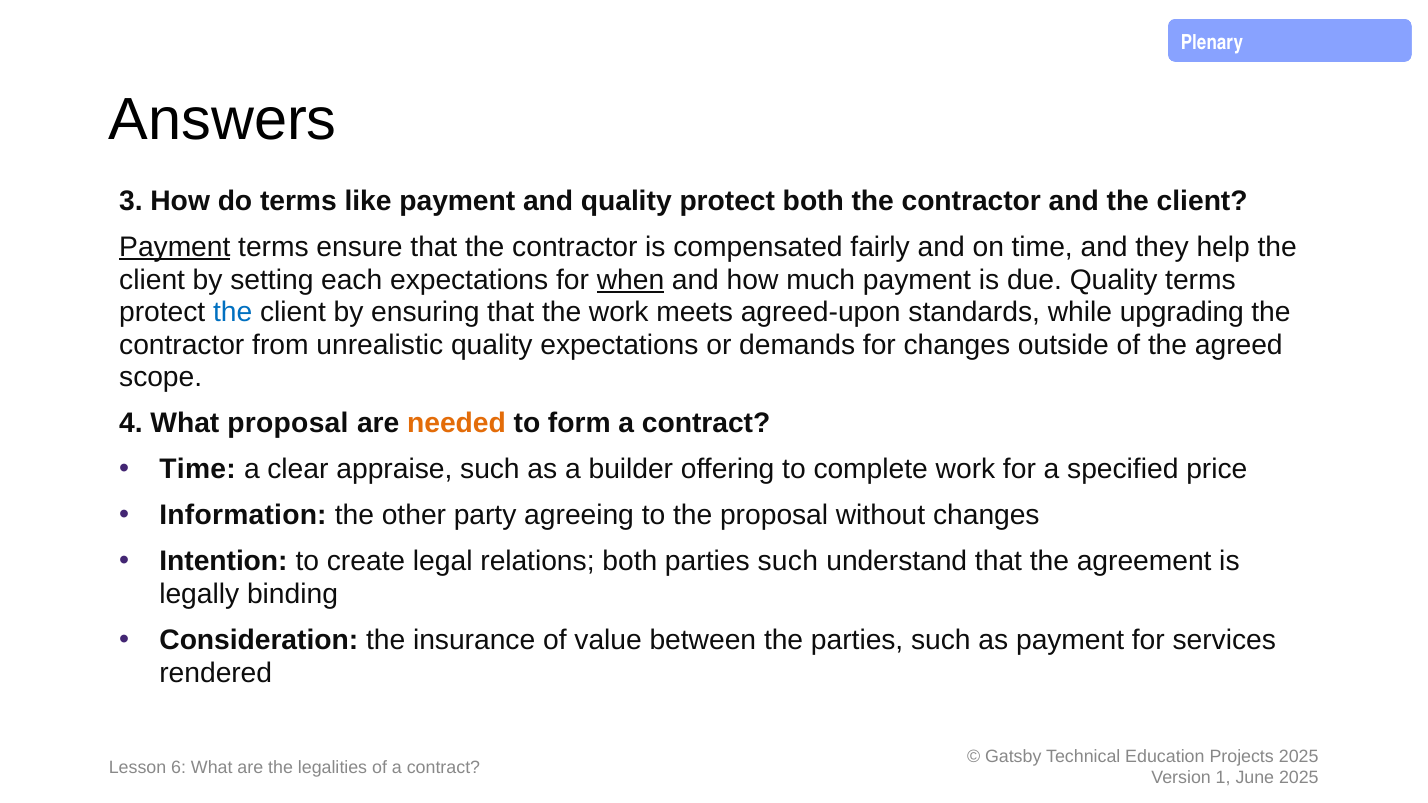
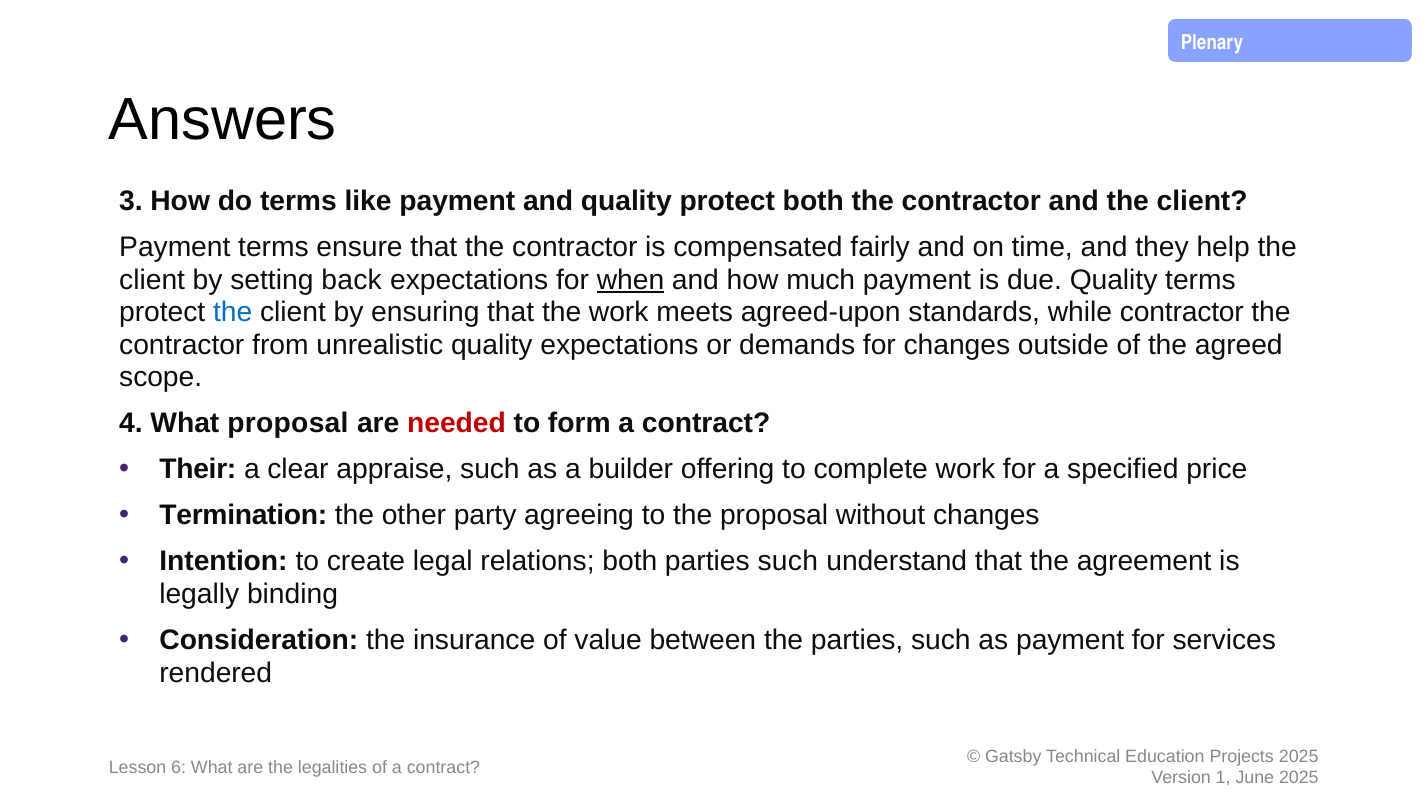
Payment underline: present -> none (175, 247)
each: each -> back (352, 280)
while upgrading: upgrading -> contractor (1182, 313)
needed colour: orange -> red (456, 424)
Time: Time -> Their (198, 470)
Information: Information -> Termination (243, 516)
